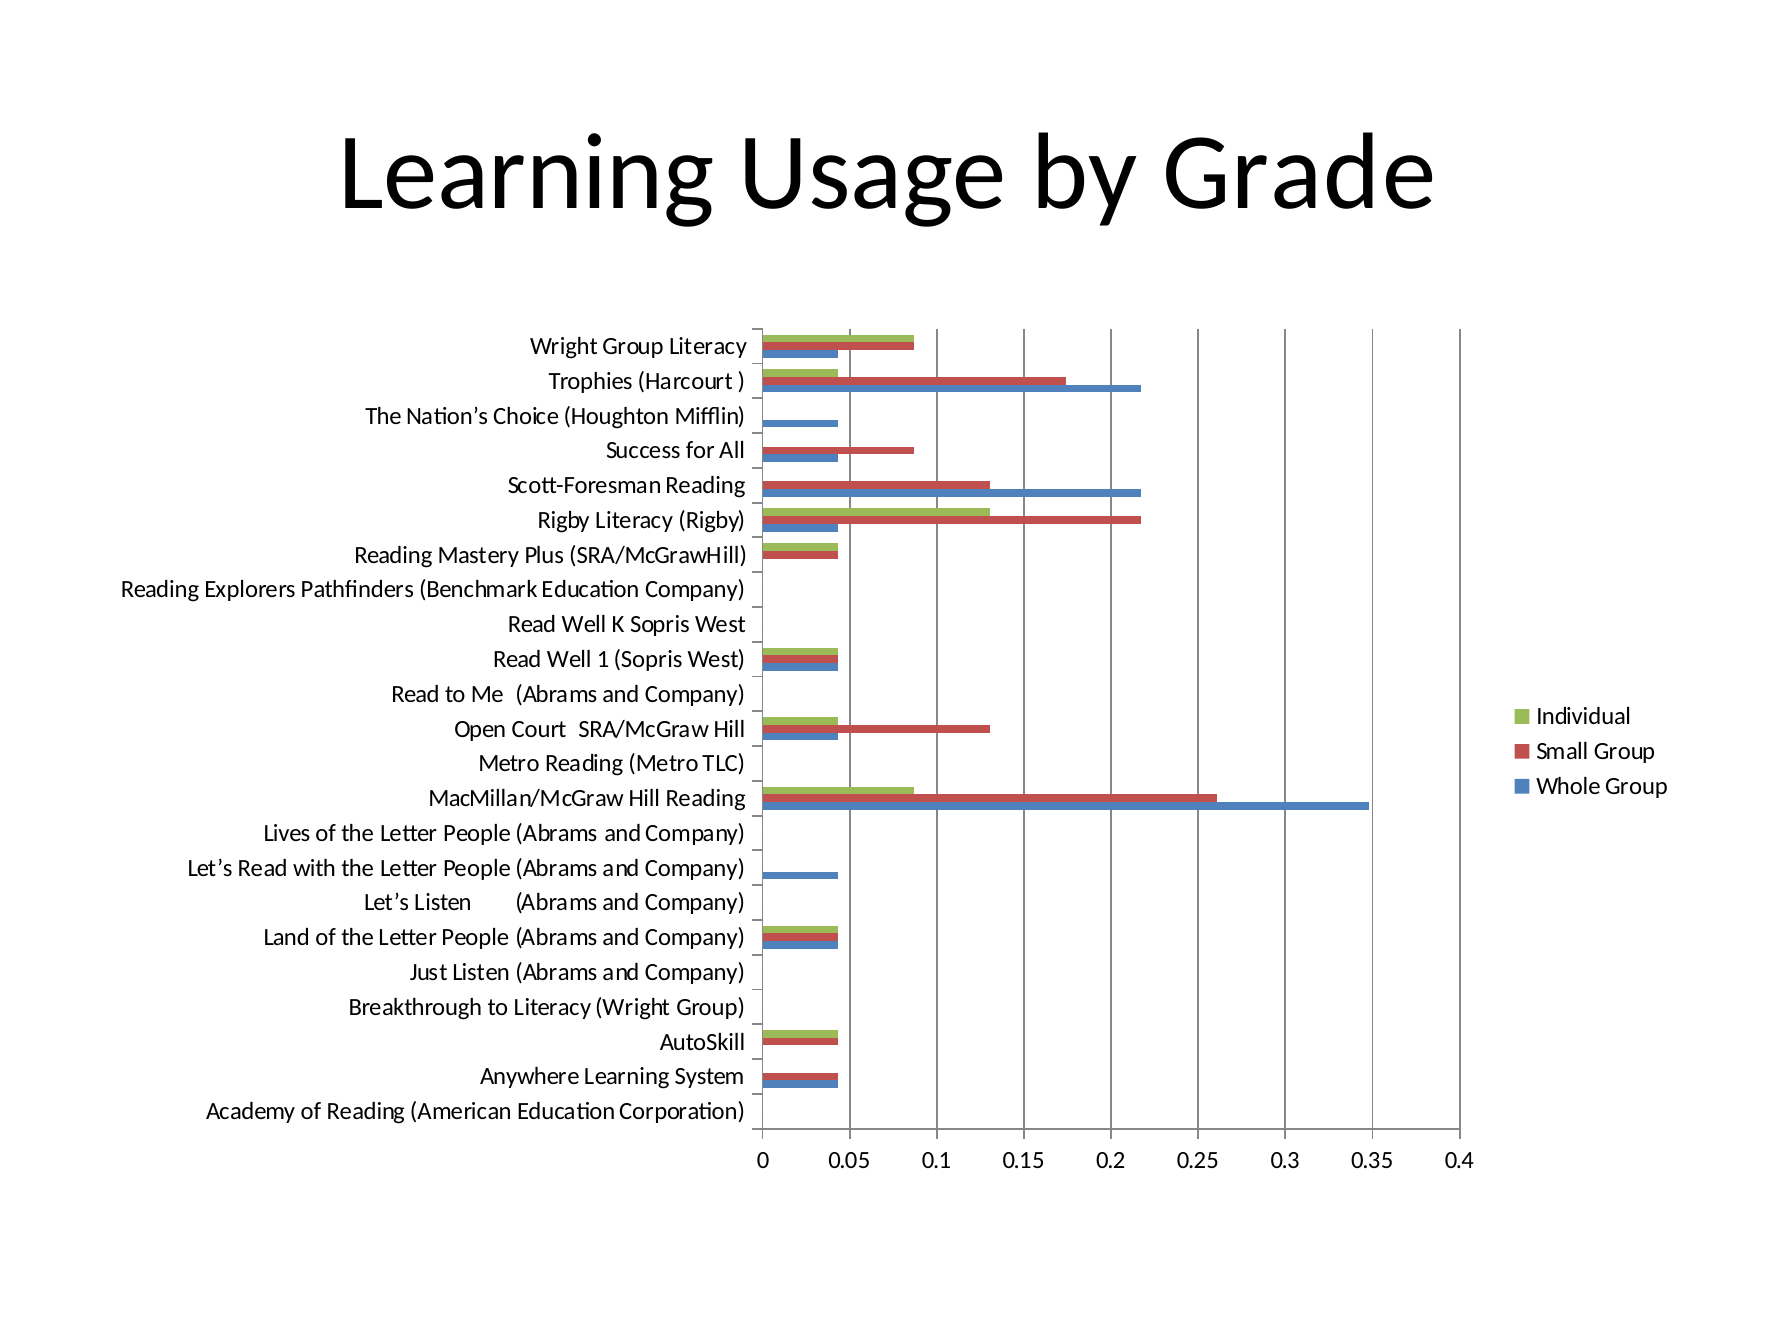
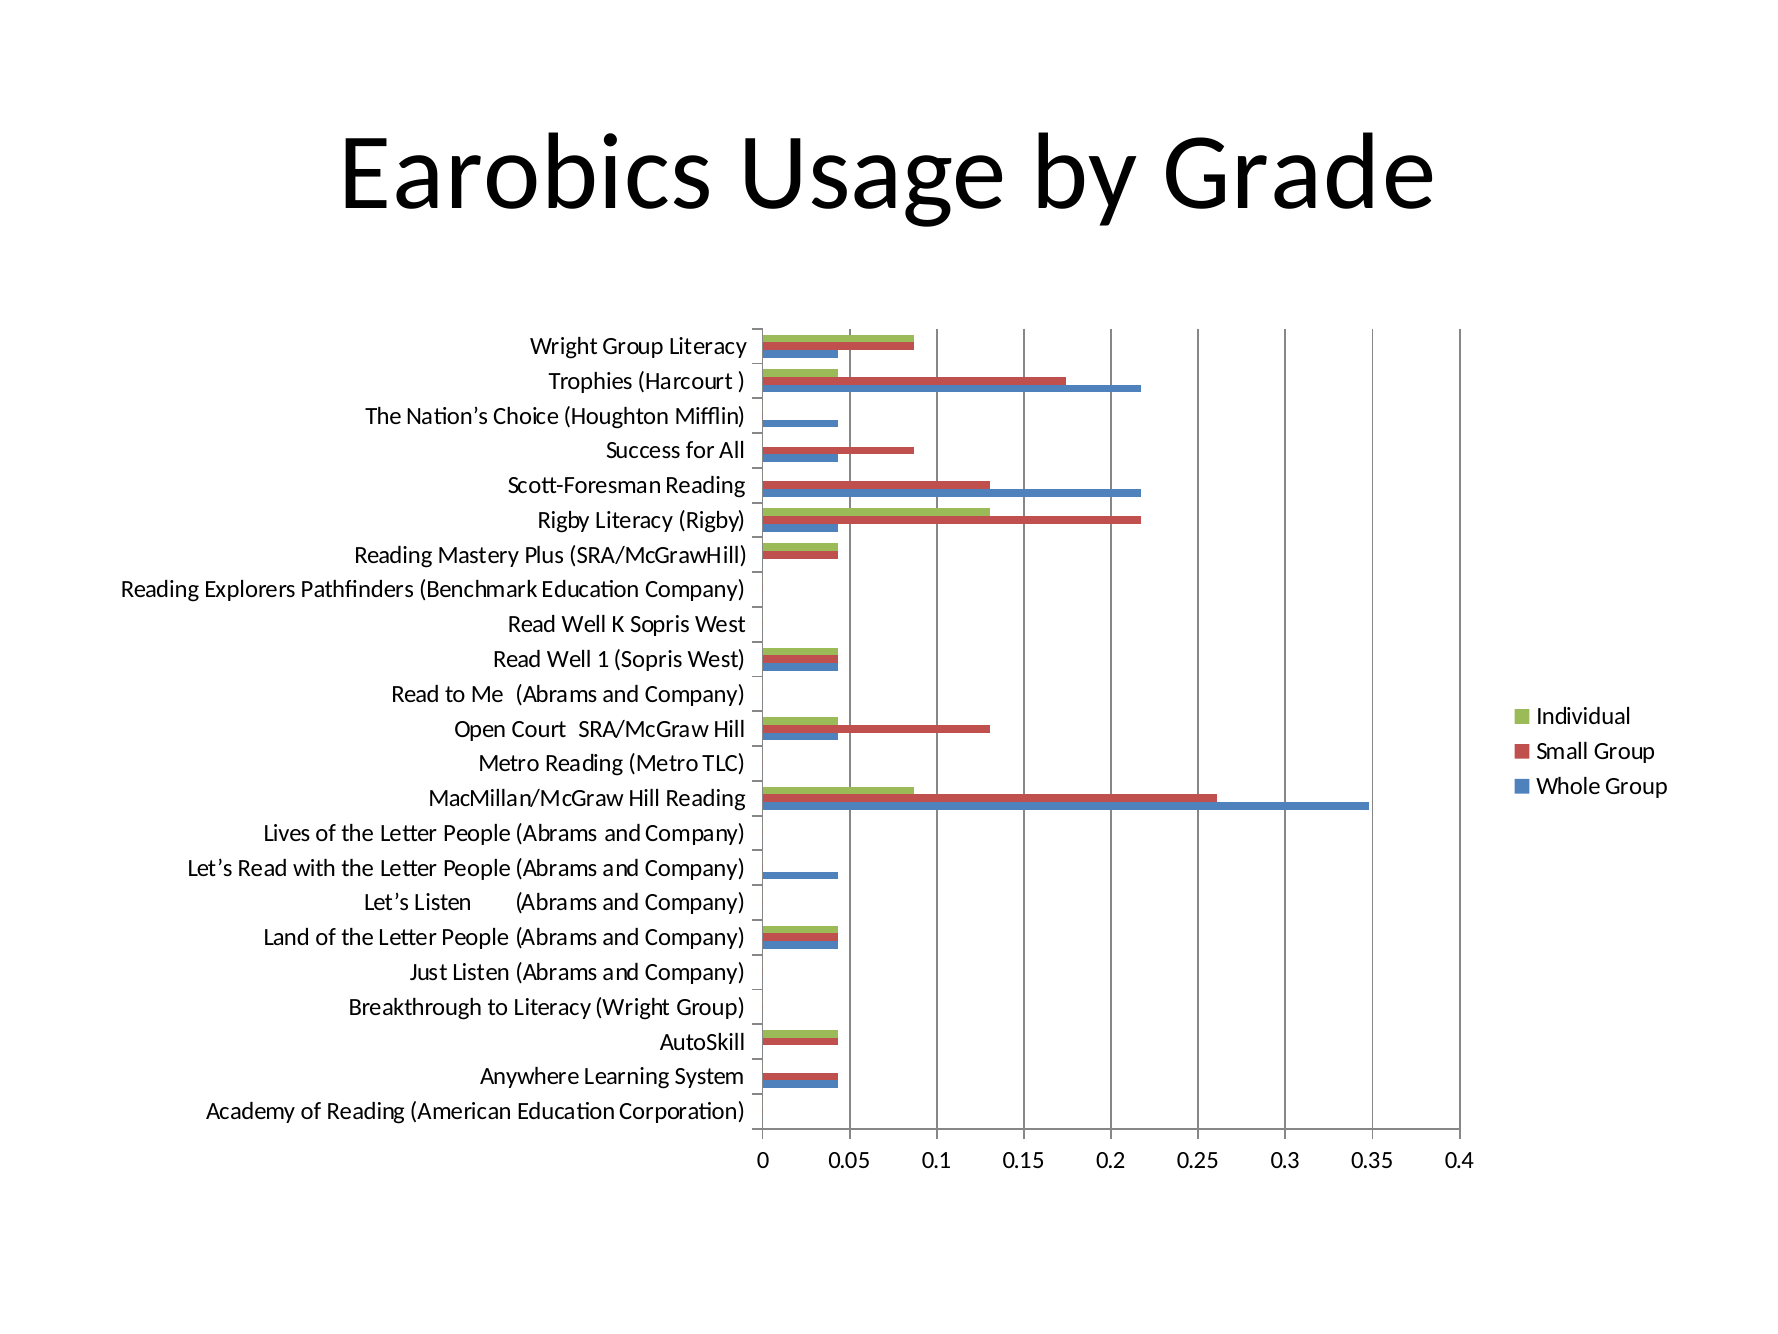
Learning: Learning -> Earobics (526, 172)
